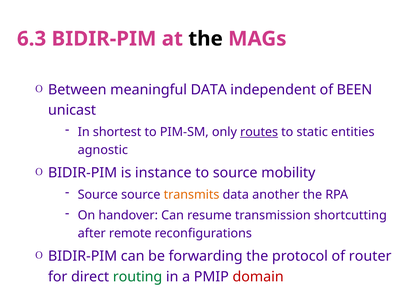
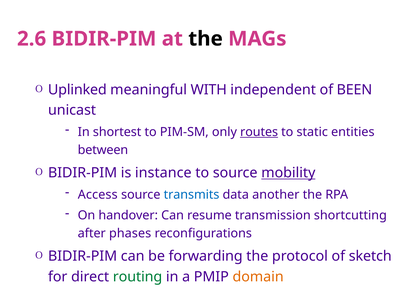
6.3: 6.3 -> 2.6 (32, 39)
Between: Between -> Uplinked (77, 90)
meaningful DATA: DATA -> WITH (209, 90)
agnostic: agnostic -> between (103, 150)
mobility underline: none -> present (288, 173)
Source: Source -> Access (98, 195)
transmits colour: orange -> blue (192, 195)
remote: remote -> phases (130, 234)
router: router -> sketch (370, 256)
domain colour: red -> orange (258, 277)
